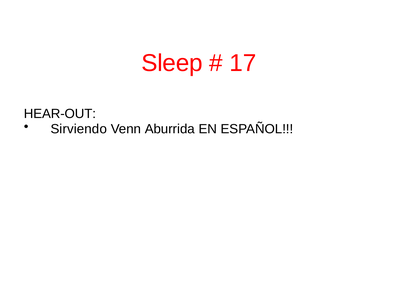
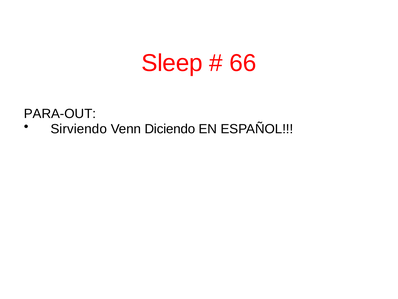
17: 17 -> 66 (243, 63)
HEAR-OUT: HEAR-OUT -> PARA-OUT (60, 113)
Aburrida: Aburrida -> Diciendo (170, 129)
